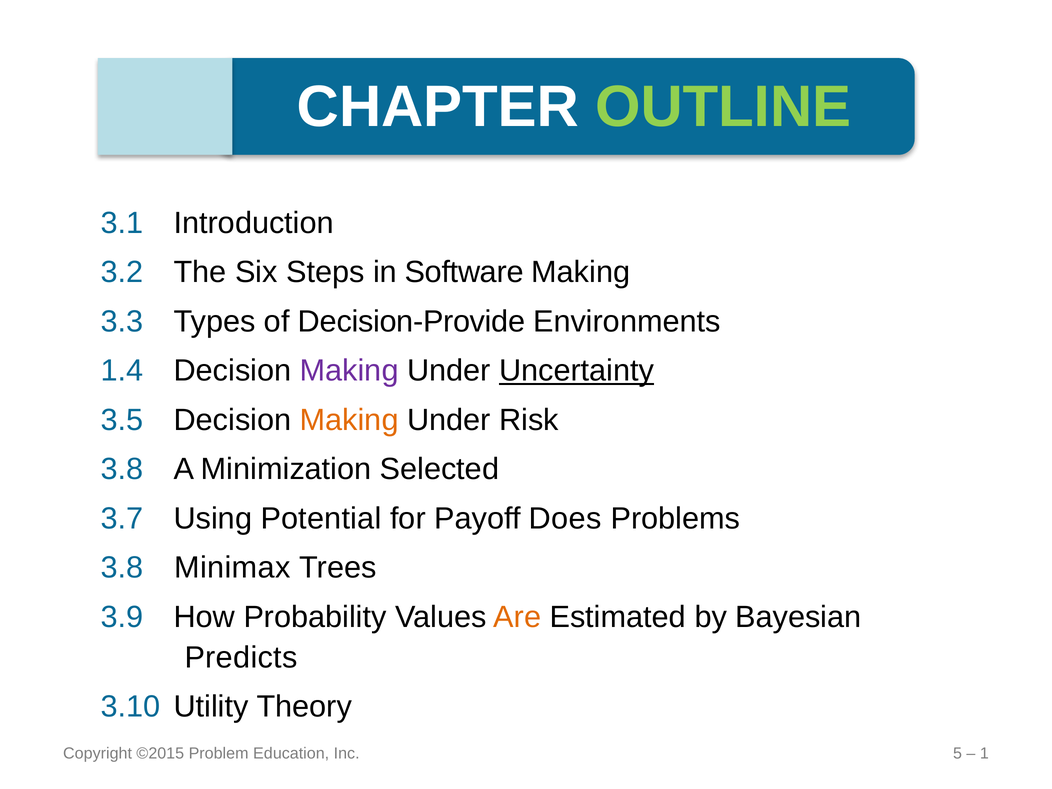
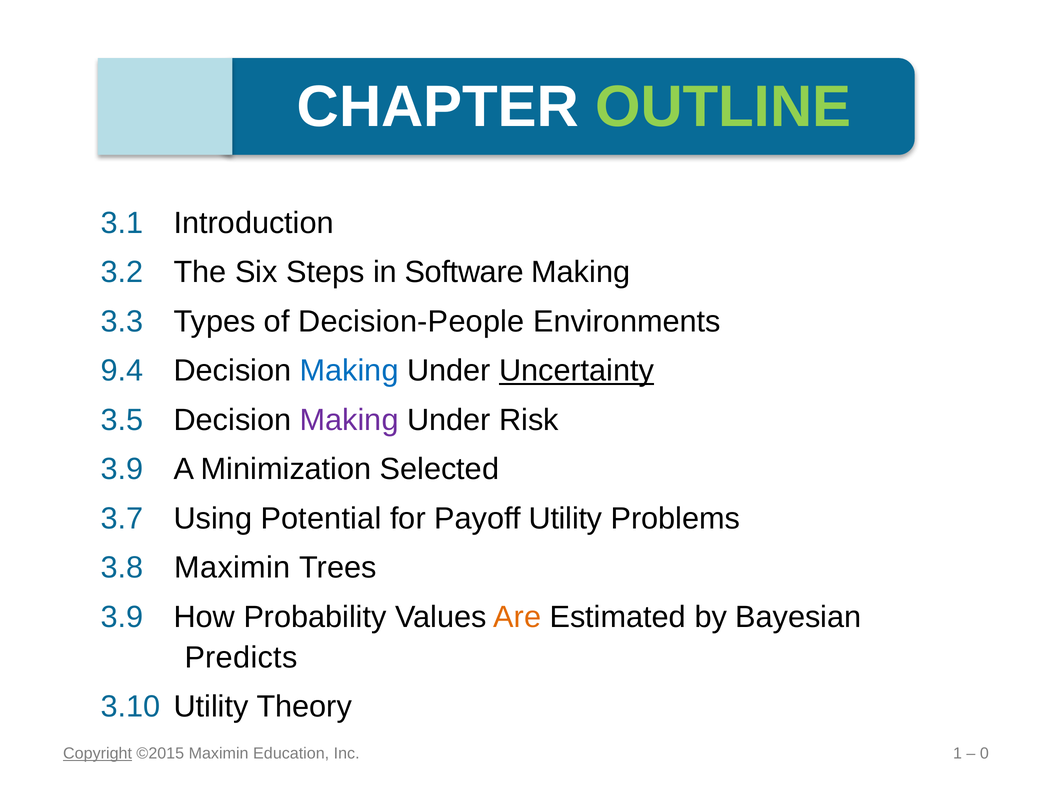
Decision-Provide: Decision-Provide -> Decision-People (411, 321)
1.4: 1.4 -> 9.4 (122, 371)
Making colour: purple -> blue (349, 371)
Making colour: orange -> purple (349, 420)
3.8: 3.8 -> 3.9 (122, 469)
Payoff Does: Does -> Utility (565, 518)
3.8 Minimax: Minimax -> Maximin (232, 568)
Copyright underline: none -> present (98, 753)
©2015 Problem: Problem -> Maximin (219, 753)
5: 5 -> 1 (958, 753)
1: 1 -> 0 (984, 753)
